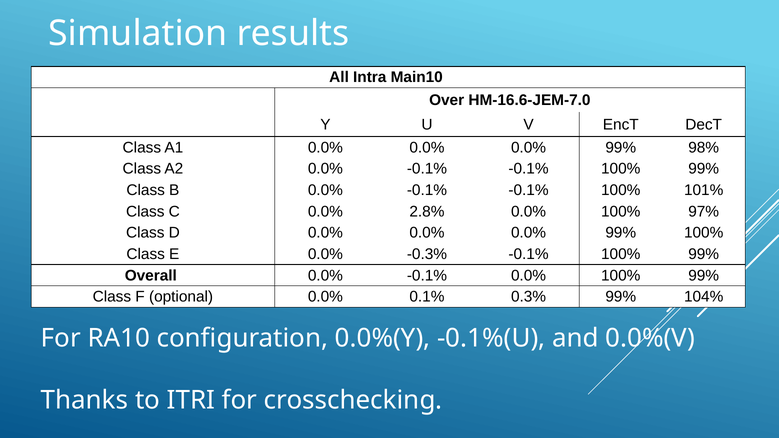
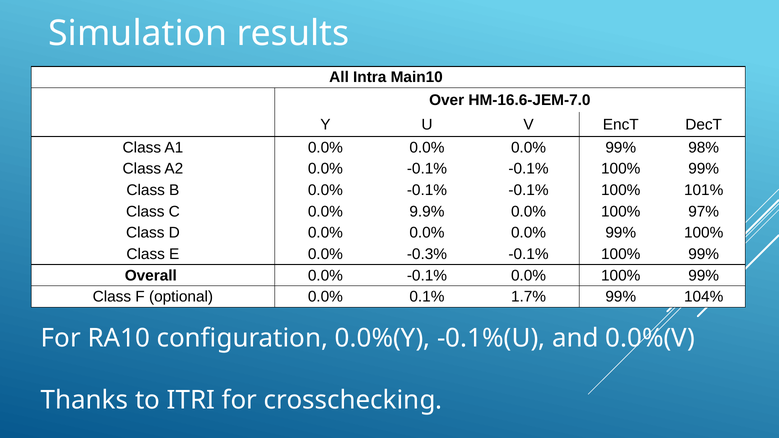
2.8%: 2.8% -> 9.9% (427, 212)
0.3%: 0.3% -> 1.7% (529, 297)
